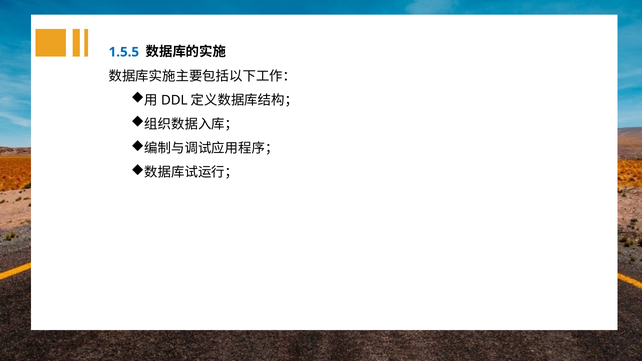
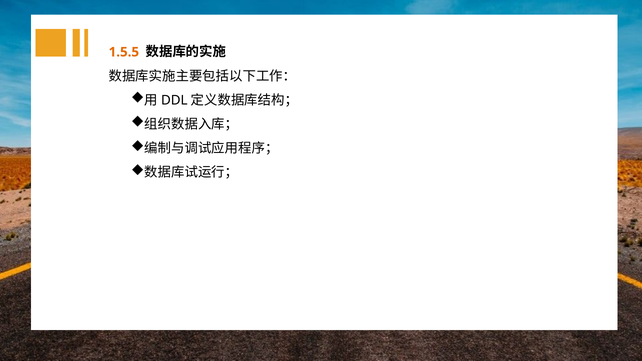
1.5.5 colour: blue -> orange (124, 52)
